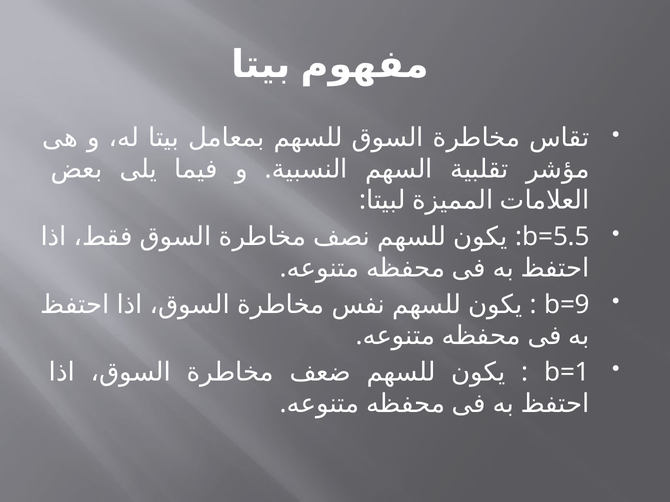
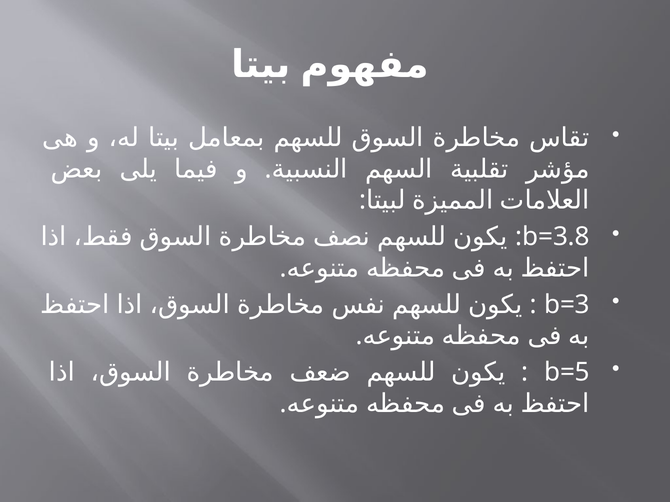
b=5.5: b=5.5 -> b=3.8 (556, 237)
b=9: b=9 -> b=3 (567, 305)
b=1: b=1 -> b=5 (567, 373)
